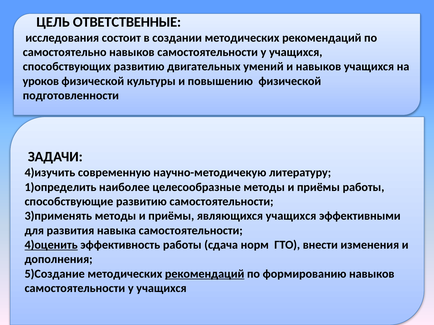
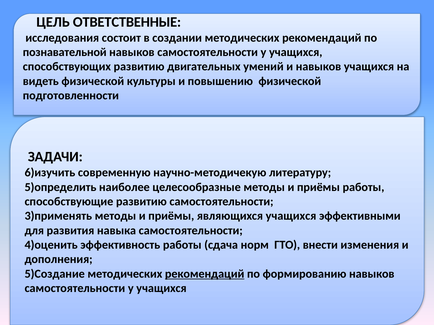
самостоятельно: самостоятельно -> познавательной (65, 52)
уроков: уроков -> видеть (41, 81)
4)изучить: 4)изучить -> 6)изучить (50, 173)
1)определить: 1)определить -> 5)определить (60, 187)
4)оценить underline: present -> none (51, 245)
